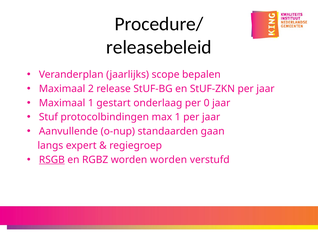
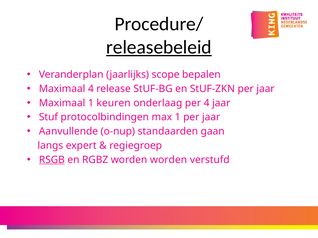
releasebeleid underline: none -> present (159, 47)
Maximaal 2: 2 -> 4 (91, 89)
gestart: gestart -> keuren (114, 103)
per 0: 0 -> 4 (207, 103)
